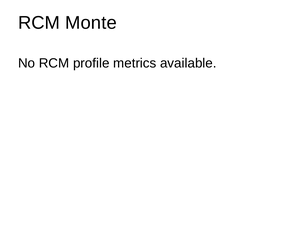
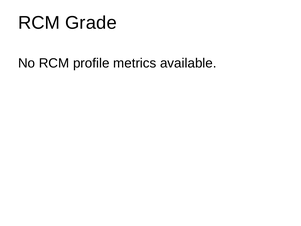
Monte: Monte -> Grade (91, 23)
